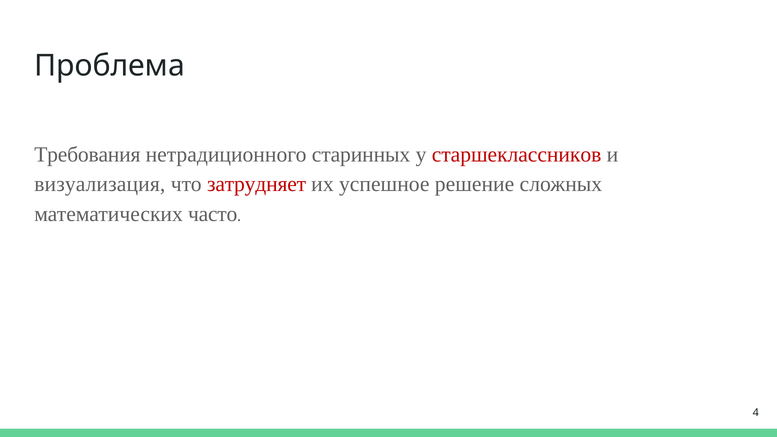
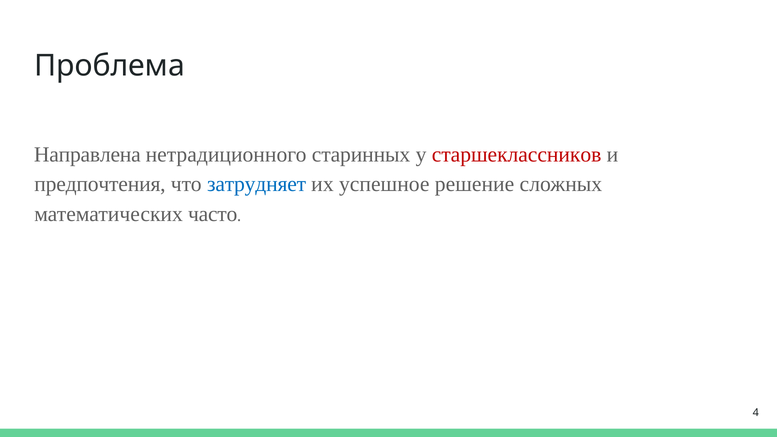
Требования: Требования -> Направлена (87, 155)
визуализация: визуализация -> предпочтения (100, 184)
затрудняет colour: red -> blue (257, 184)
